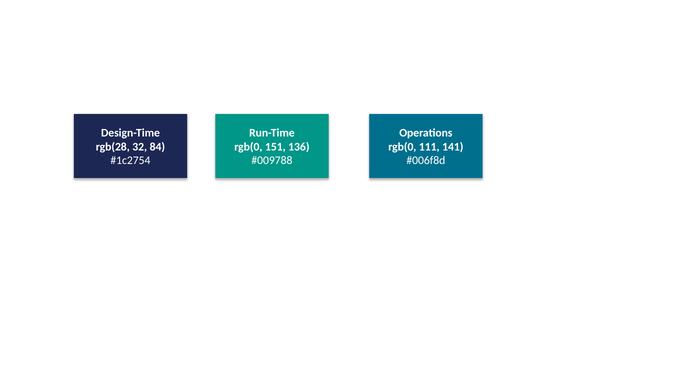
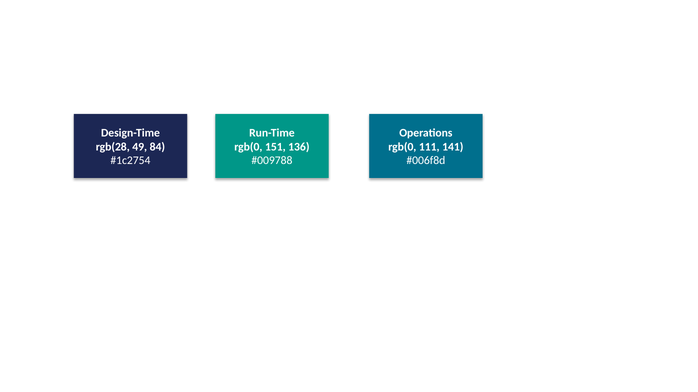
32: 32 -> 49 (140, 147)
